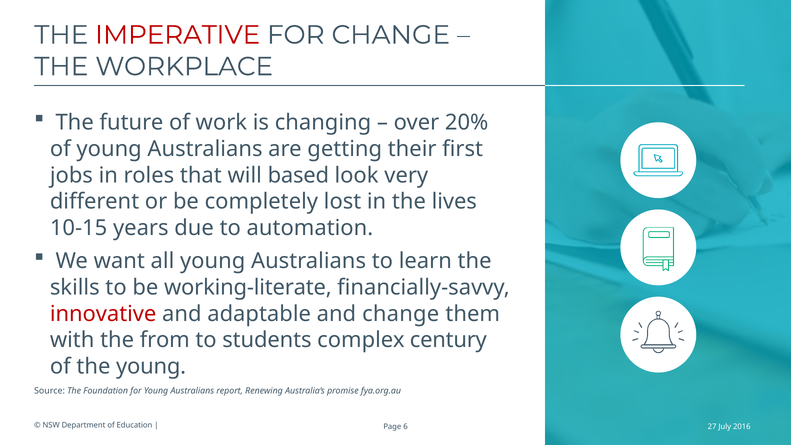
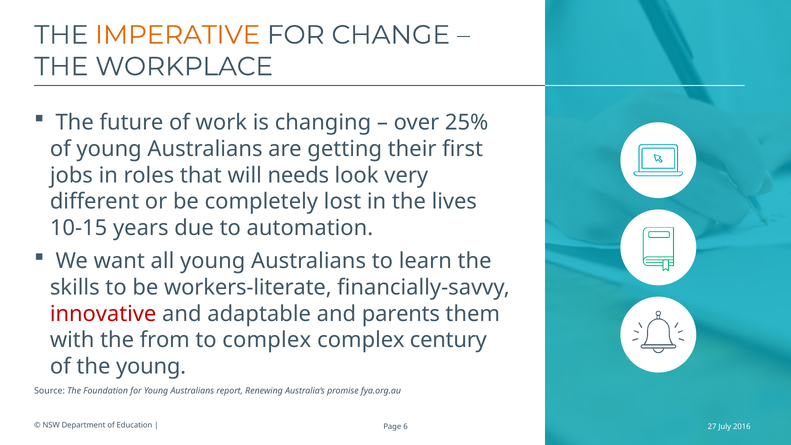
IMPERATIVE colour: red -> orange (178, 35)
20%: 20% -> 25% (467, 123)
based: based -> needs (298, 175)
working-literate: working-literate -> workers-literate (248, 287)
and change: change -> parents (401, 314)
to students: students -> complex (267, 340)
